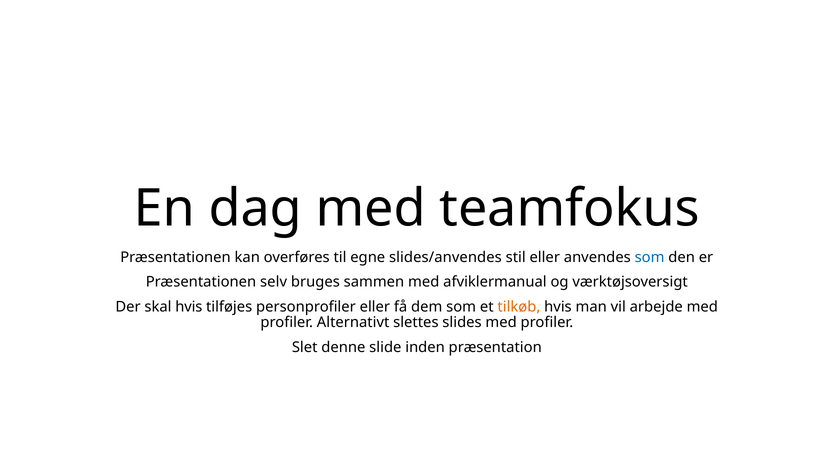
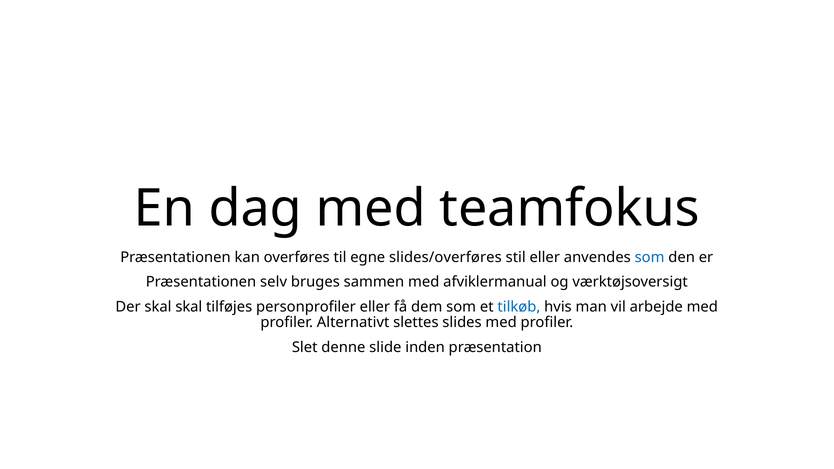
slides/anvendes: slides/anvendes -> slides/overføres (445, 257)
skal hvis: hvis -> skal (189, 307)
tilkøb colour: orange -> blue (519, 307)
